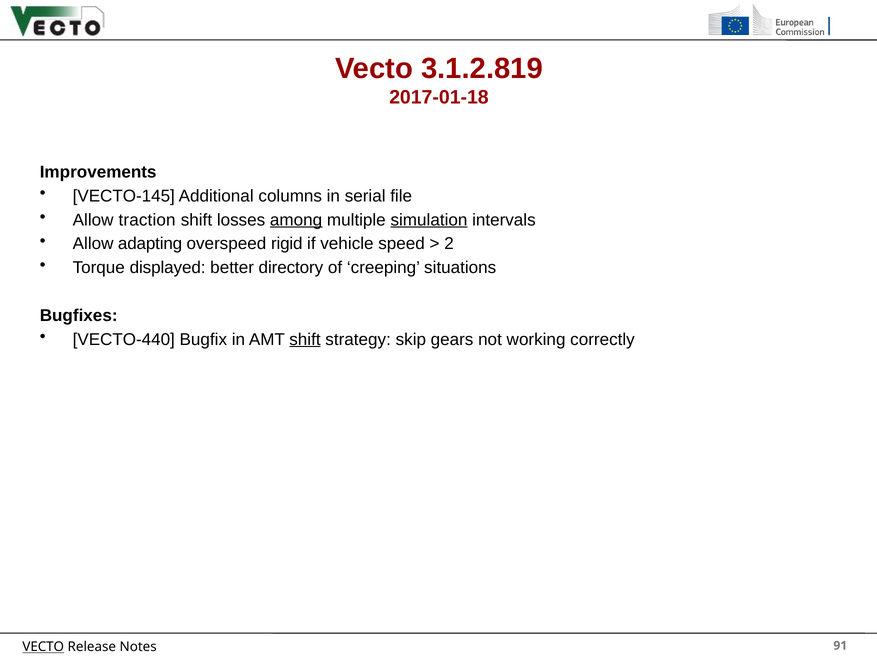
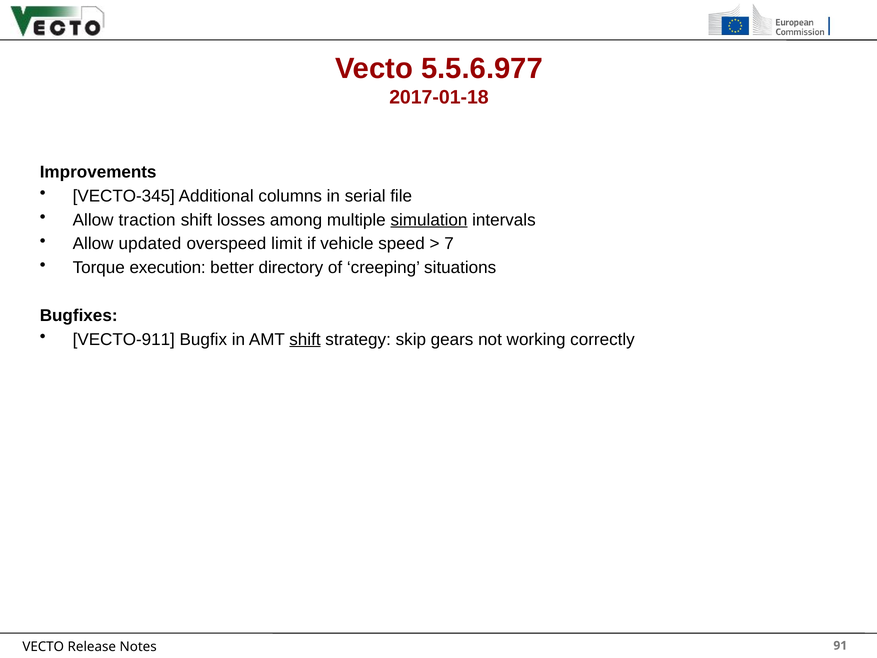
3.1.2.819: 3.1.2.819 -> 5.5.6.977 (482, 69)
VECTO-145: VECTO-145 -> VECTO-345 (124, 196)
among underline: present -> none (296, 220)
adapting: adapting -> updated (150, 244)
rigid: rigid -> limit (287, 244)
2: 2 -> 7 (449, 244)
displayed: displayed -> execution (168, 268)
VECTO-440: VECTO-440 -> VECTO-911 (124, 339)
VECTO underline: present -> none (43, 647)
